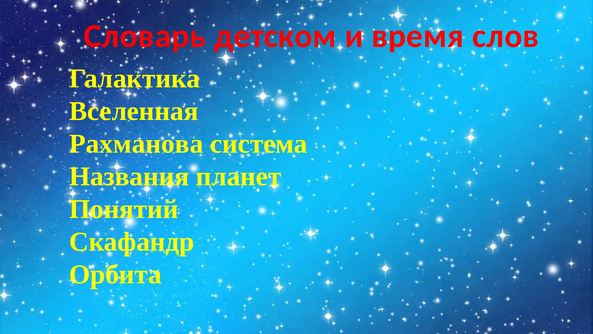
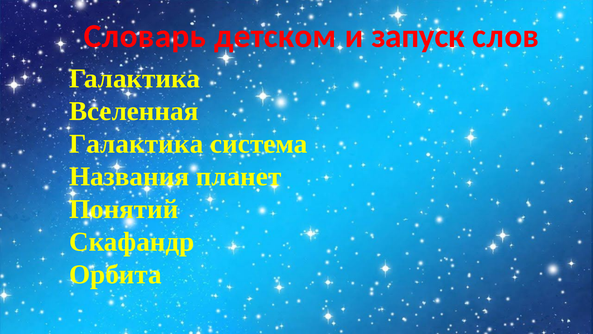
время: время -> запуск (418, 36)
Рахманова: Рахманова -> Галактика (136, 144)
